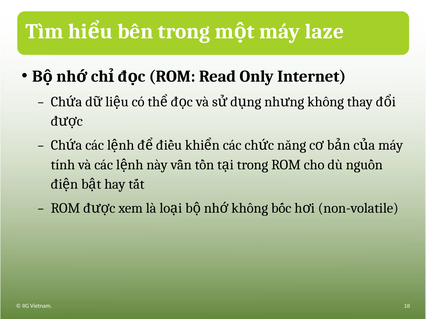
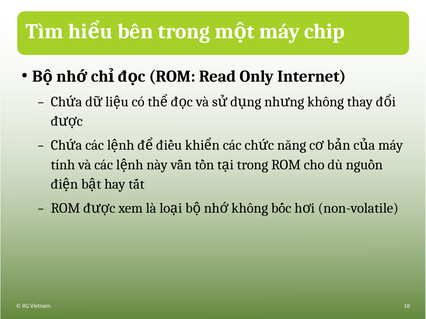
laze: laze -> chip (325, 31)
